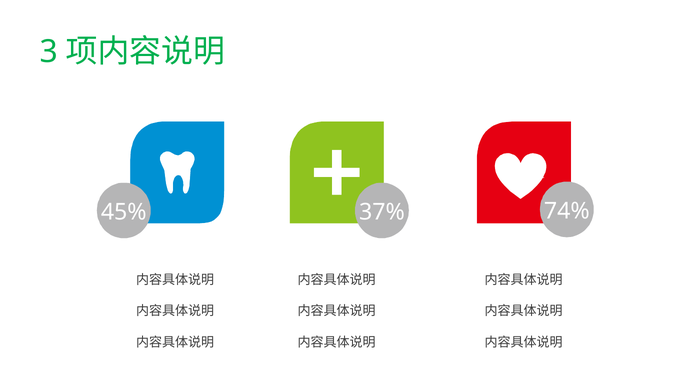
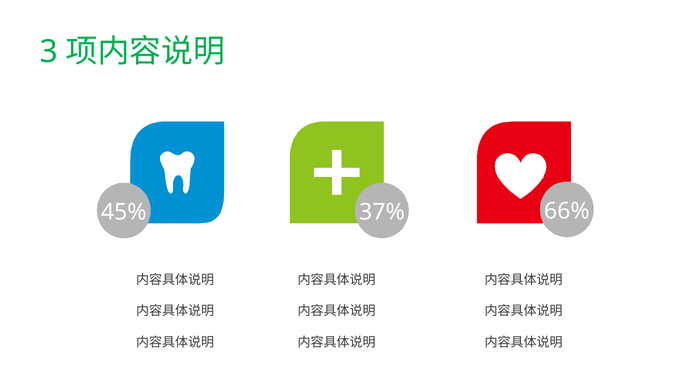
74%: 74% -> 66% (567, 211)
